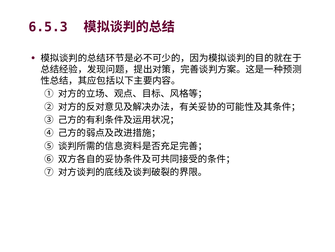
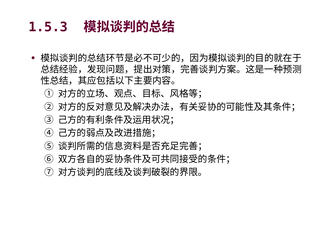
6.5.3: 6.5.3 -> 1.5.3 (48, 27)
